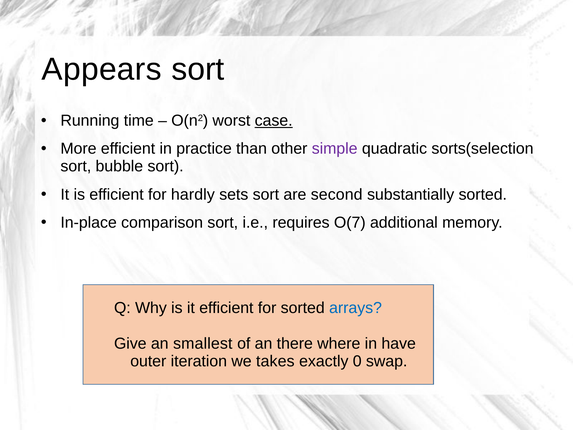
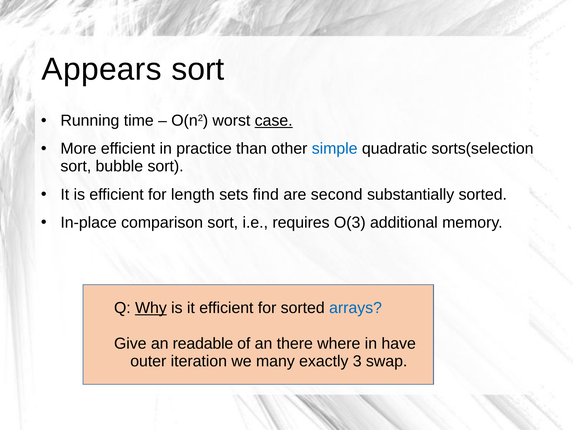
simple colour: purple -> blue (335, 149)
hardly: hardly -> length (193, 194)
sets sort: sort -> find (266, 194)
O(7: O(7 -> O(3 (350, 222)
Why underline: none -> present (151, 308)
smallest: smallest -> readable (203, 343)
takes: takes -> many (275, 361)
0: 0 -> 3 (357, 361)
